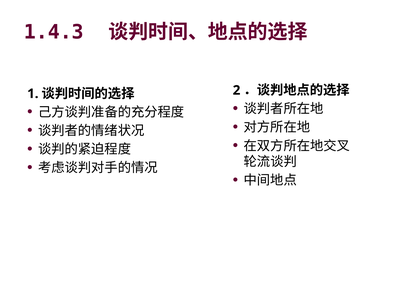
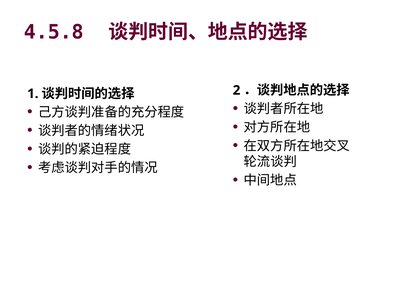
1.4.3: 1.4.3 -> 4.5.8 (54, 32)
